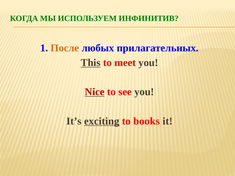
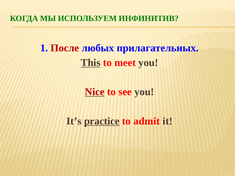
После colour: orange -> red (65, 48)
exciting: exciting -> practice (102, 121)
books: books -> admit (147, 121)
